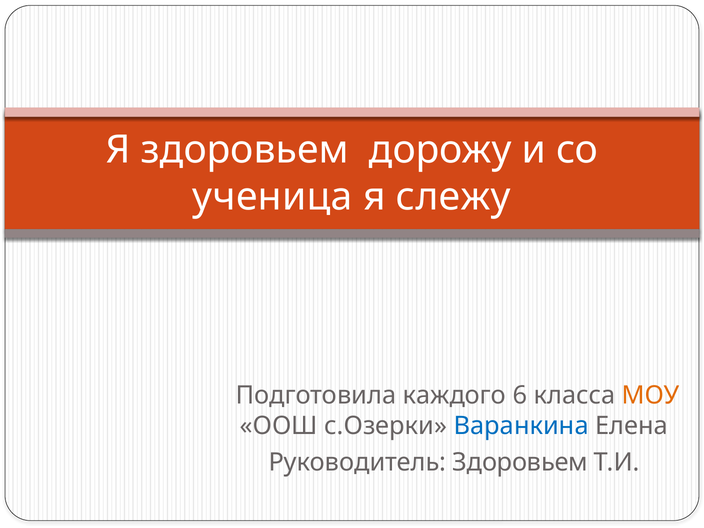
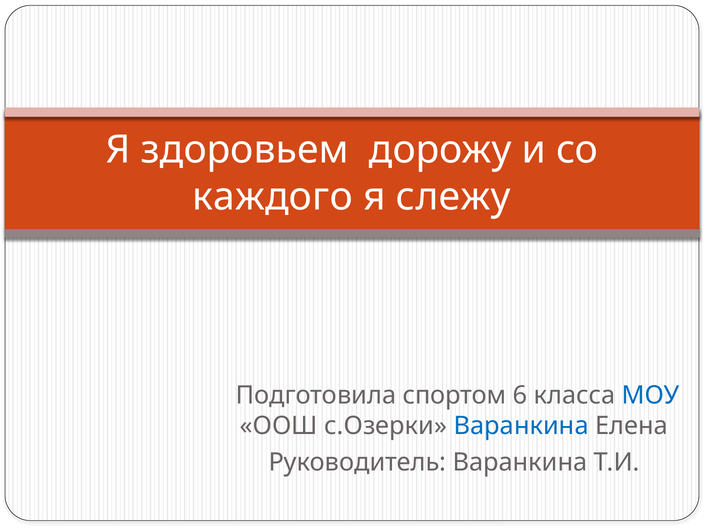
ученица: ученица -> каждого (273, 197)
каждого: каждого -> спортом (455, 395)
МОУ colour: orange -> blue (650, 395)
Руководитель Здоровьем: Здоровьем -> Варанкина (520, 462)
